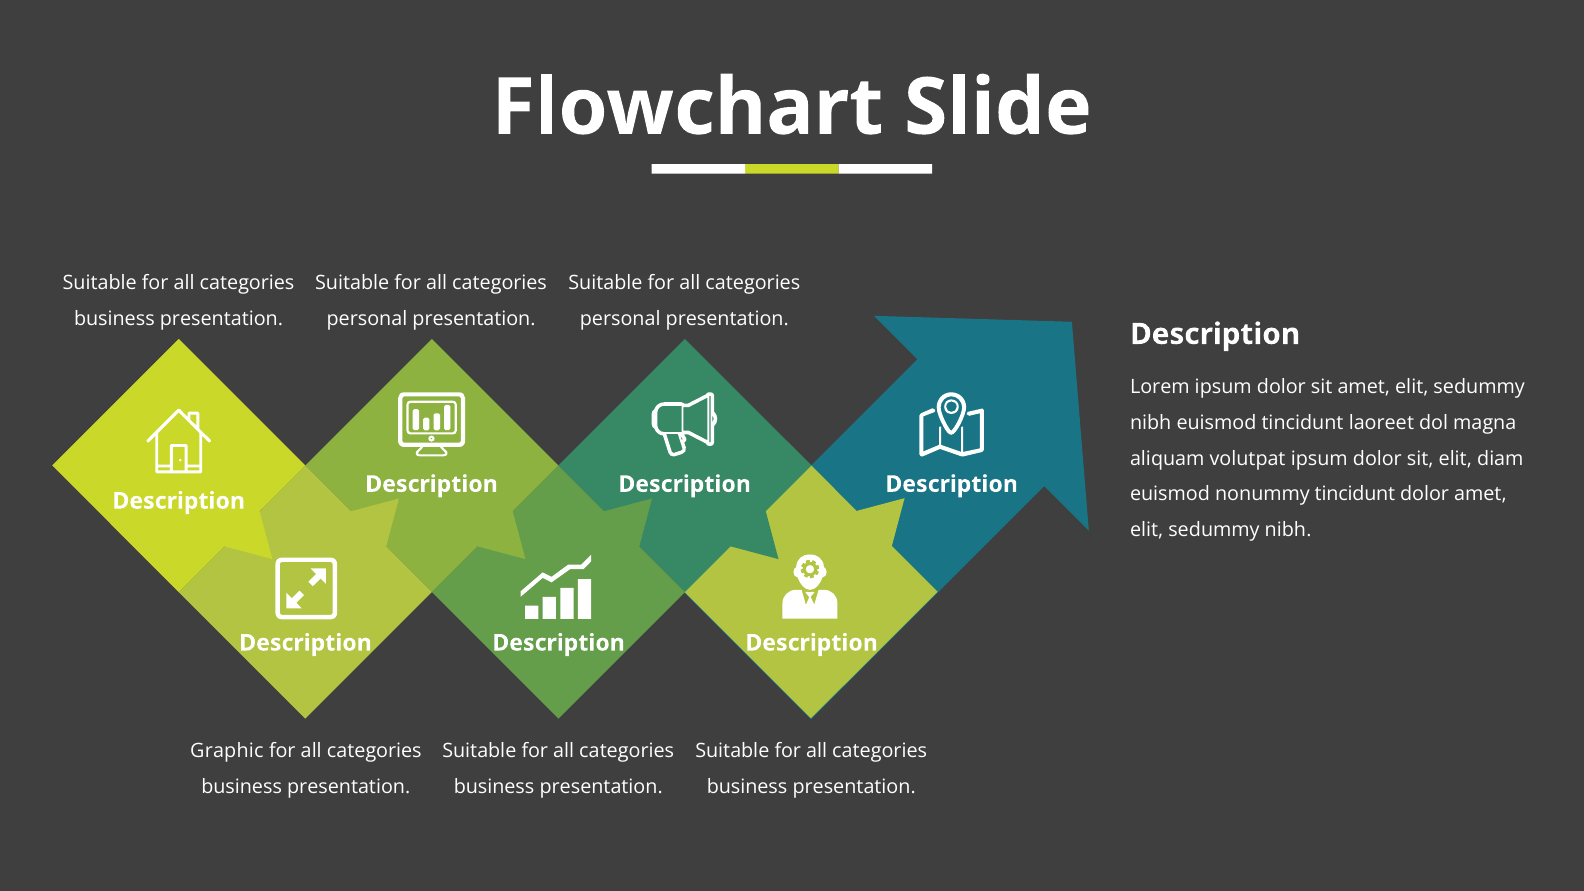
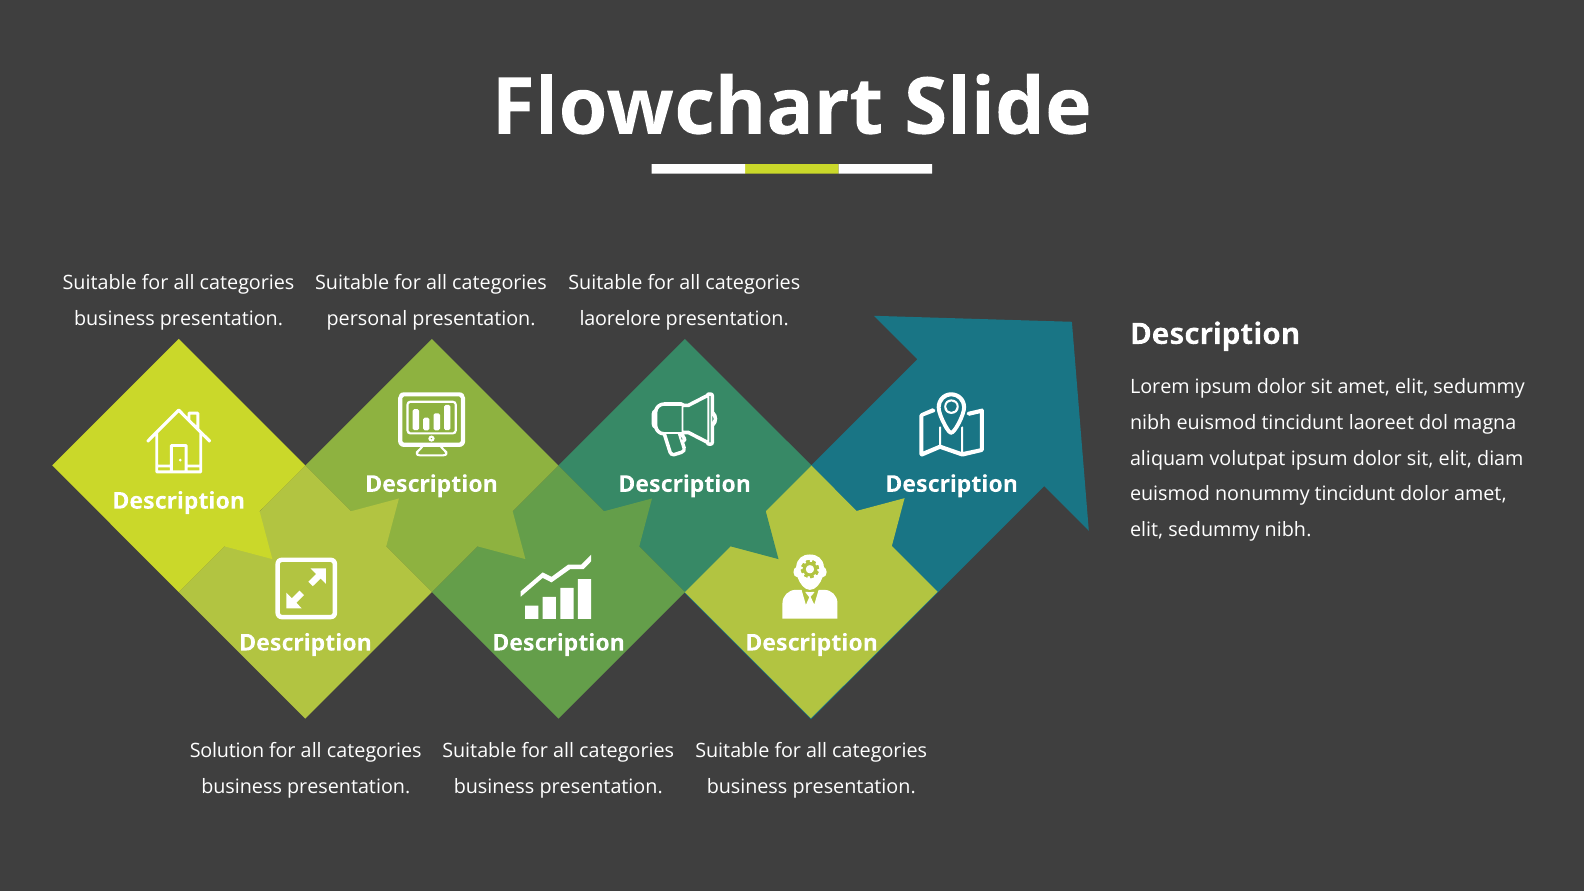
personal: personal -> laorelore (620, 319)
Graphic: Graphic -> Solution (227, 751)
